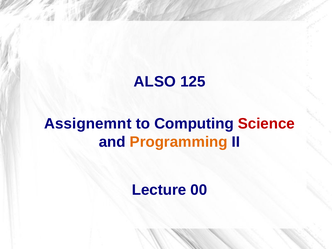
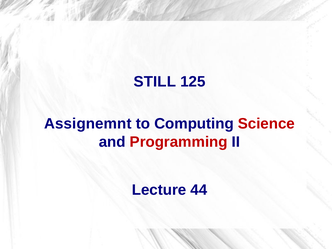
ALSO: ALSO -> STILL (155, 82)
Programming colour: orange -> red (179, 142)
00: 00 -> 44 (199, 190)
